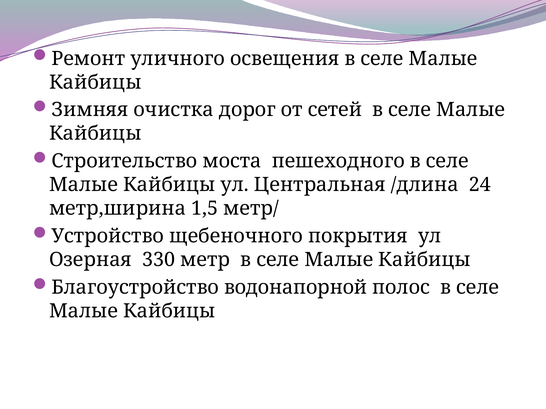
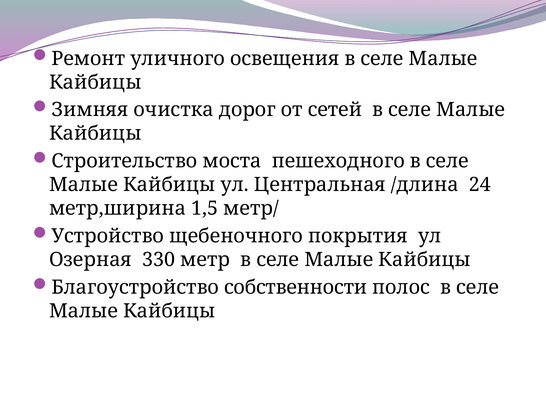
водонапорной: водонапорной -> собственности (296, 288)
